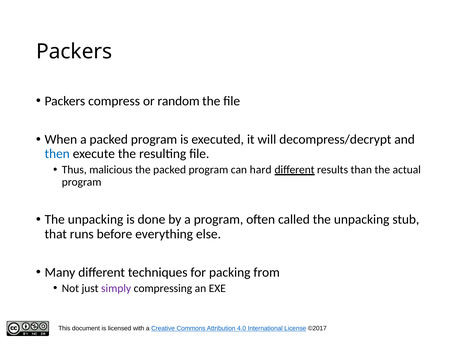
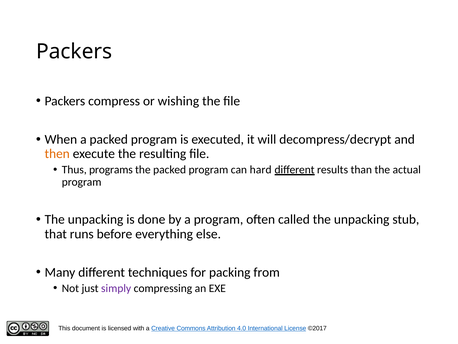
random: random -> wishing (178, 101)
then colour: blue -> orange (57, 154)
malicious: malicious -> programs (111, 169)
